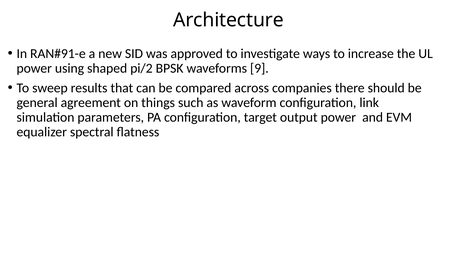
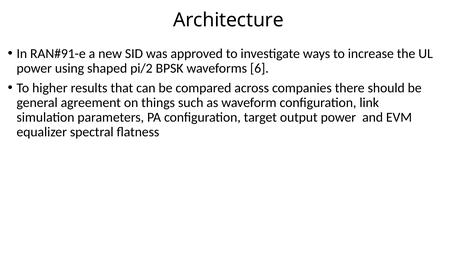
9: 9 -> 6 (259, 68)
sweep: sweep -> higher (50, 88)
